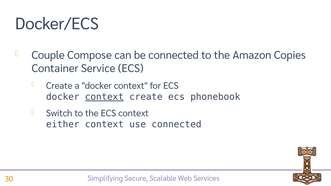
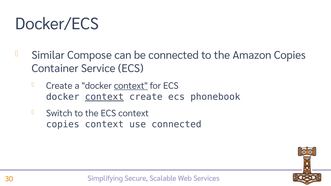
Couple: Couple -> Similar (48, 55)
context underline: none -> present (131, 86)
either: either -> copies (63, 125)
